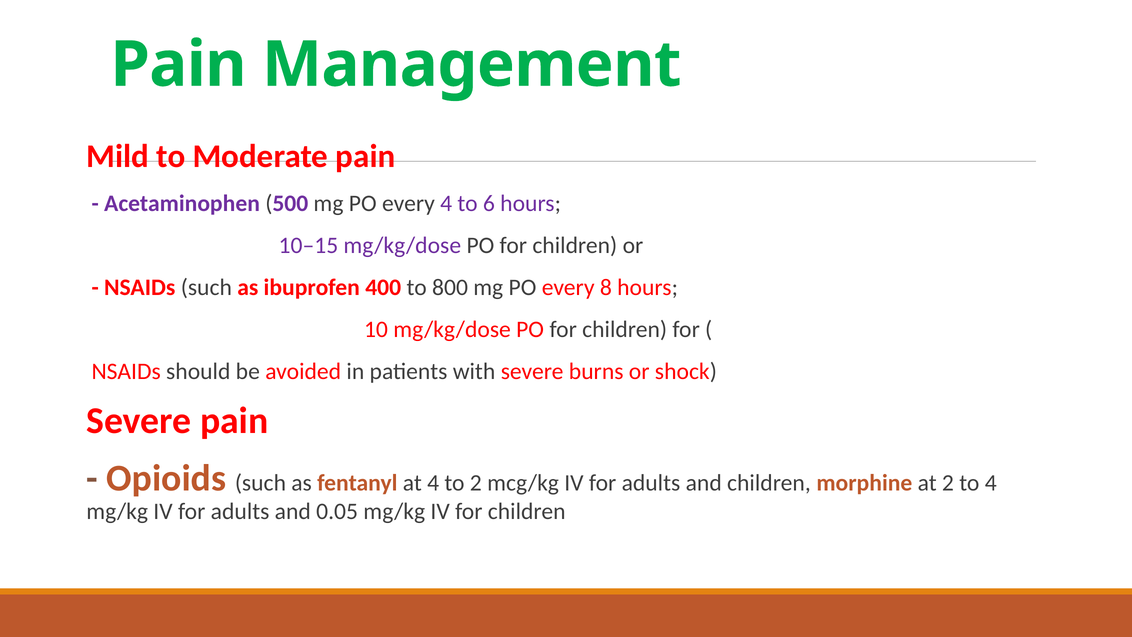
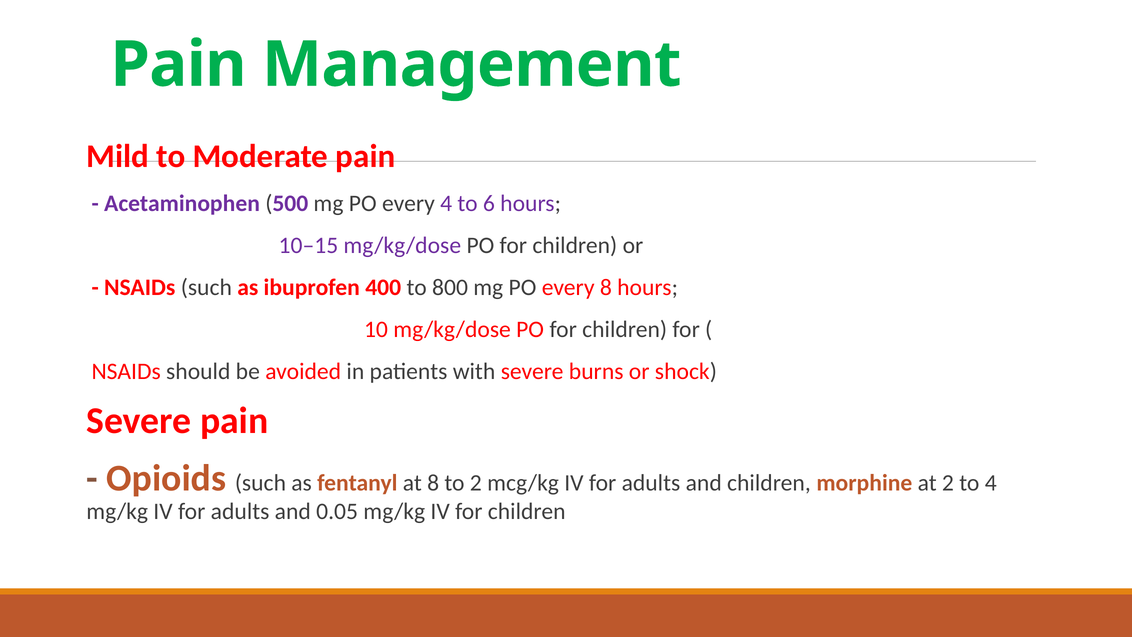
at 4: 4 -> 8 (433, 483)
